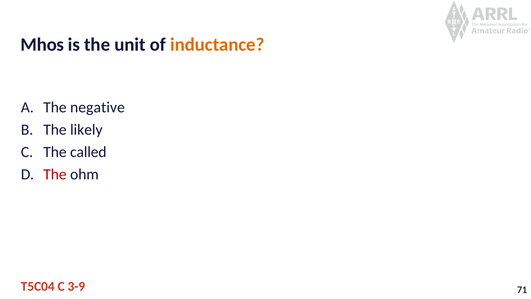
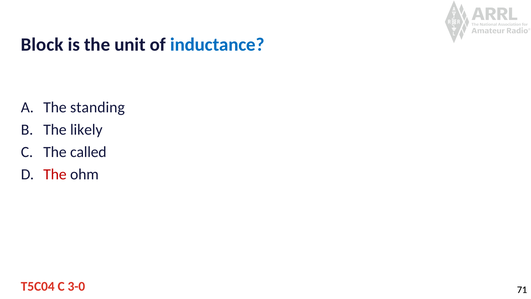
Mhos: Mhos -> Block (42, 45)
inductance colour: orange -> blue (217, 45)
negative: negative -> standing (97, 107)
3-9: 3-9 -> 3-0 (76, 286)
